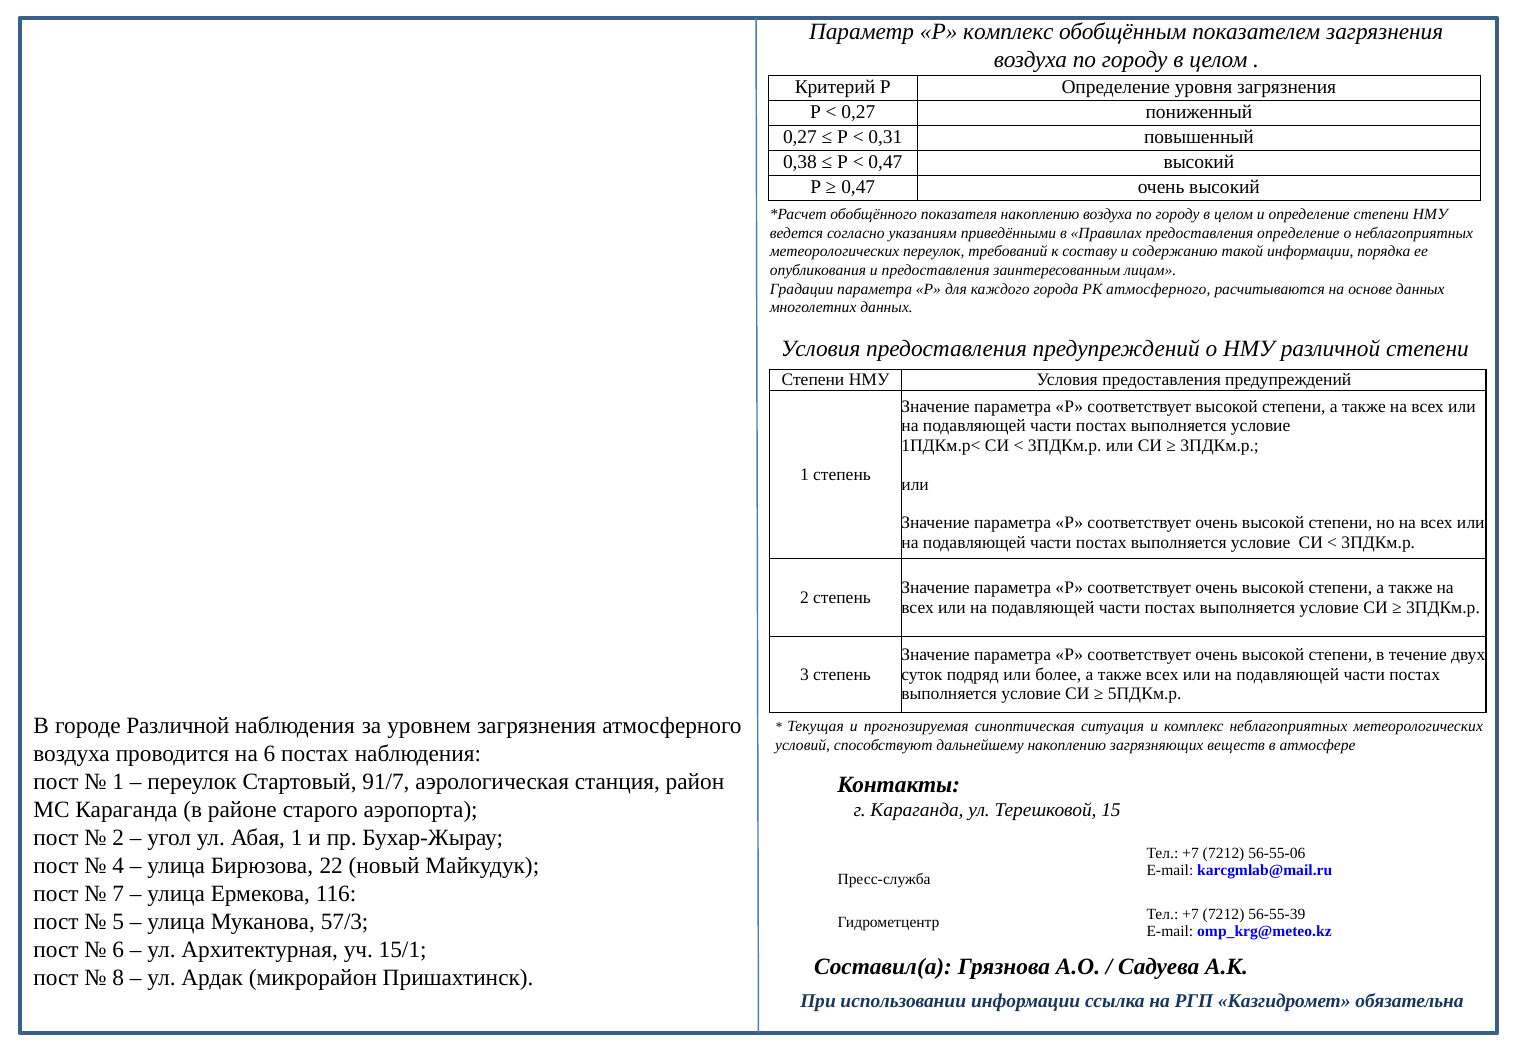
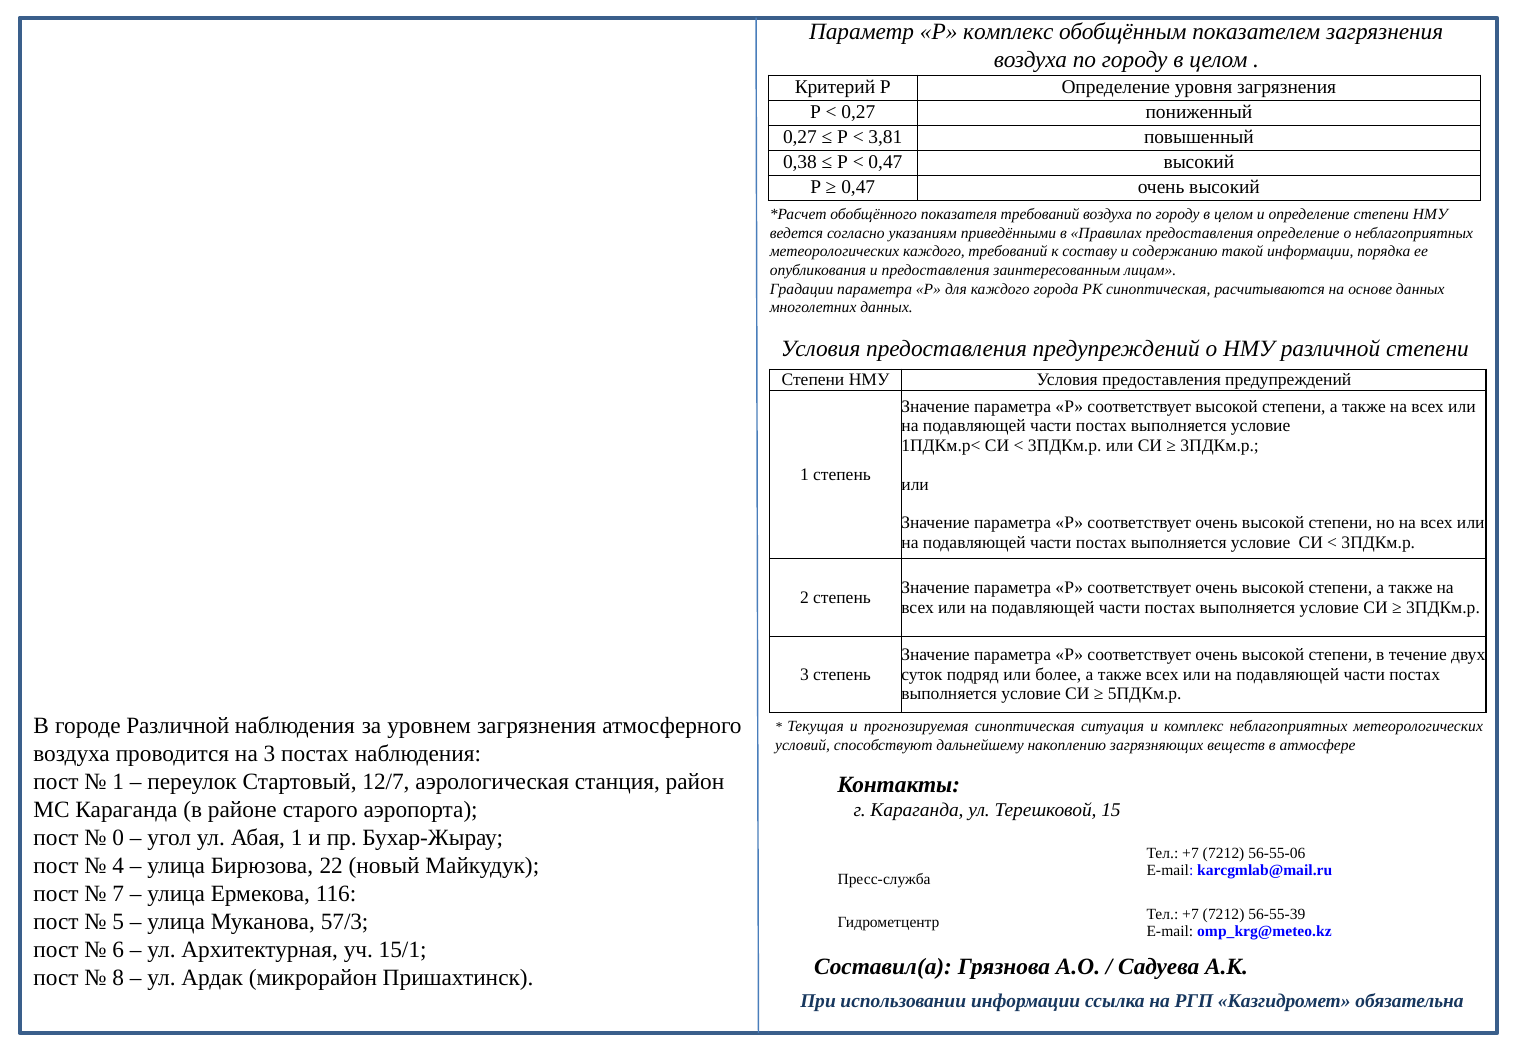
0,31: 0,31 -> 3,81 (885, 137)
показателя накоплению: накоплению -> требований (1040, 214)
метеорологических переулок: переулок -> каждого (934, 252)
РК атмосферного: атмосферного -> синоптическая (1158, 289)
на 6: 6 -> 3 (269, 753)
91/7: 91/7 -> 12/7 (386, 781)
2: 2 -> 0 (118, 837)
